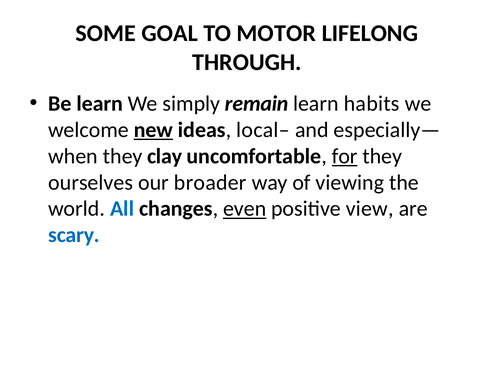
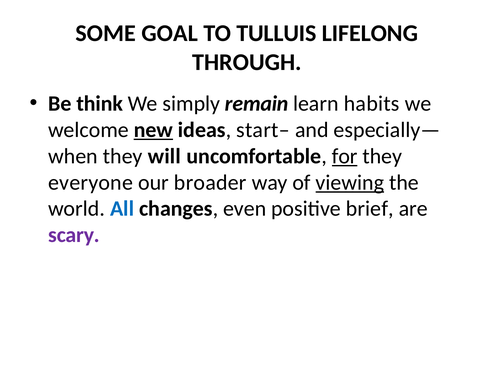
MOTOR: MOTOR -> TULLUIS (276, 33)
Be learn: learn -> think (100, 104)
local–: local– -> start– (263, 130)
clay: clay -> will (164, 156)
ourselves: ourselves -> everyone (91, 183)
viewing underline: none -> present (350, 183)
even underline: present -> none (245, 209)
view: view -> brief (370, 209)
scary colour: blue -> purple (74, 235)
